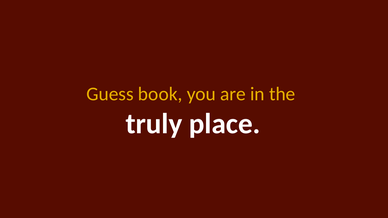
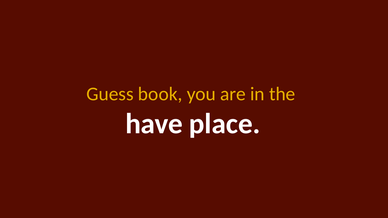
truly: truly -> have (154, 124)
